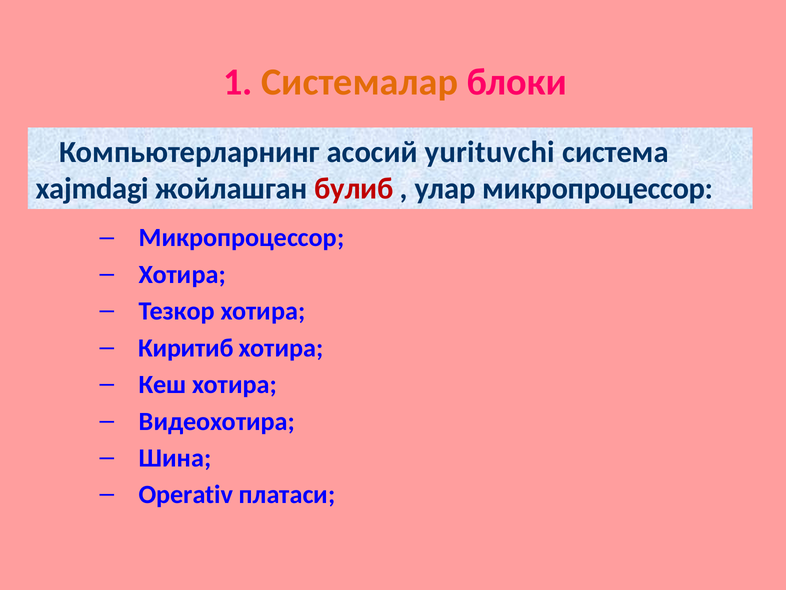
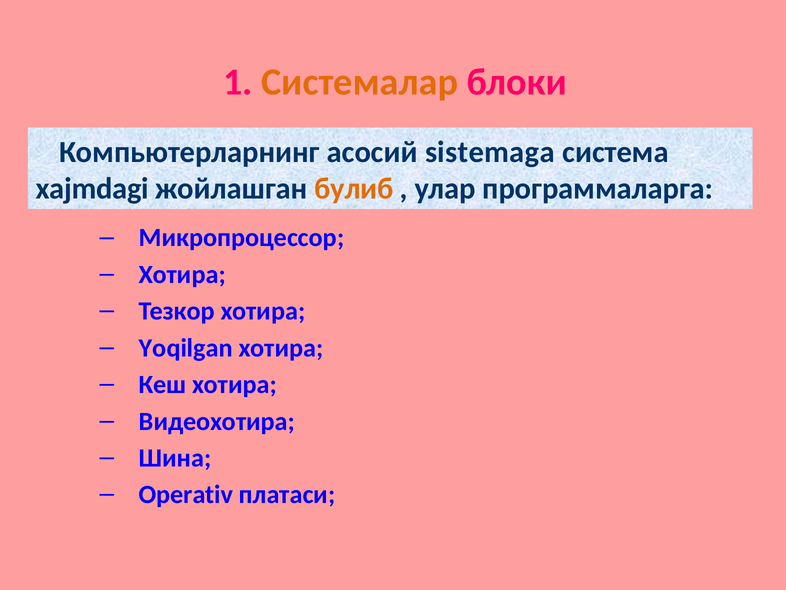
yurituvchi: yurituvchi -> sistemaga (490, 152)
булиб colour: red -> orange (354, 189)
улар микропроцессор: микропроцессор -> программаларга (598, 189)
Киритиб: Киритиб -> Yoqilgan (186, 348)
